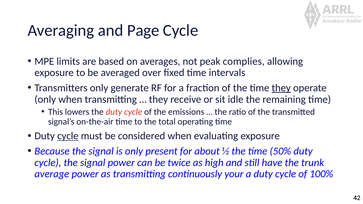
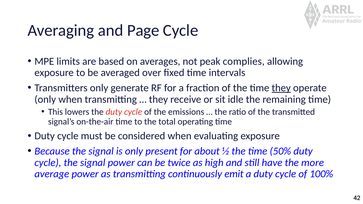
cycle underline: present -> none (68, 136)
trunk: trunk -> more (313, 163)
your: your -> emit (234, 174)
